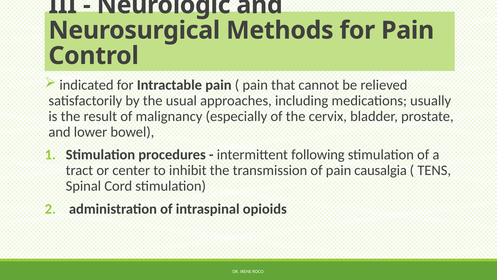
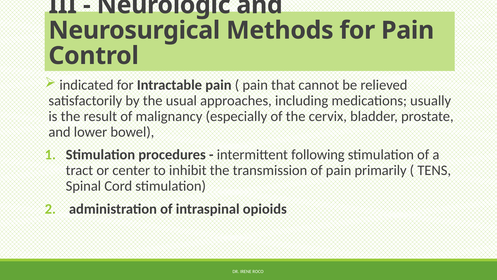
causalgia: causalgia -> primarily (381, 170)
